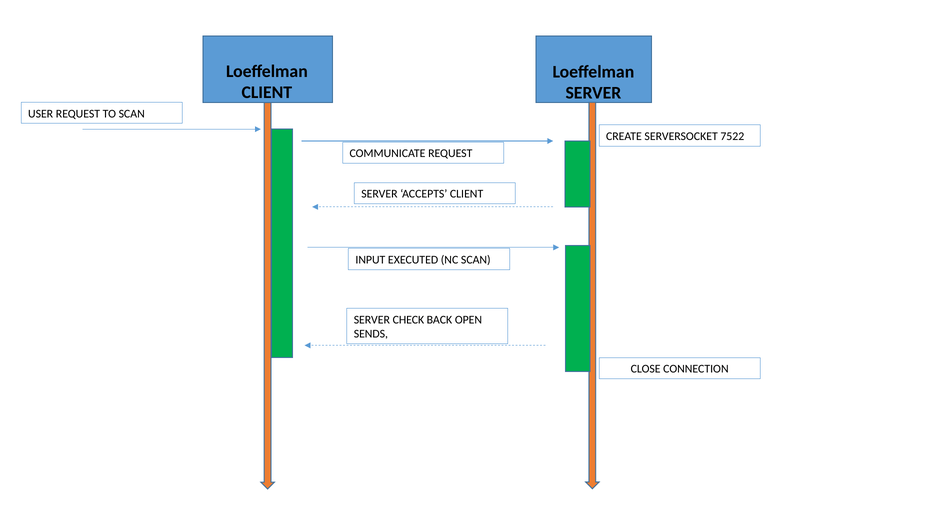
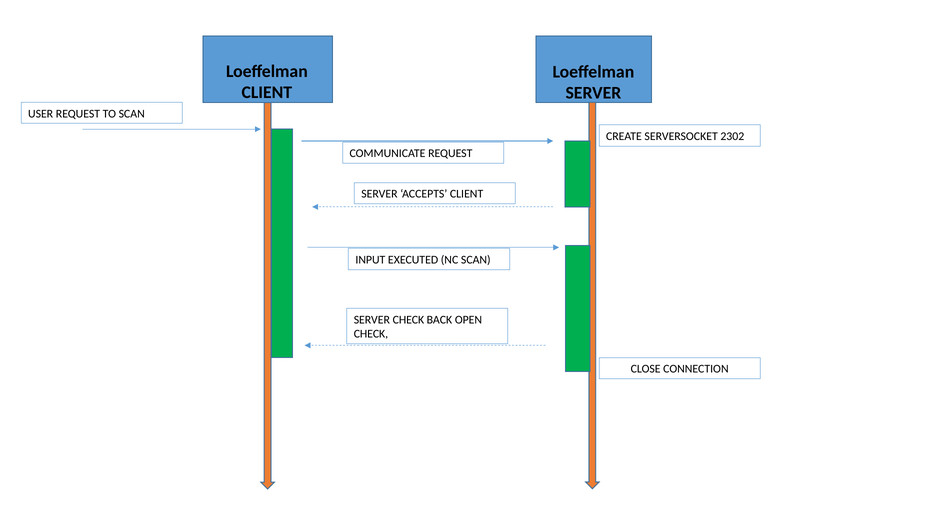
7522: 7522 -> 2302 (732, 136)
SENDS: SENDS -> CHECK (371, 334)
